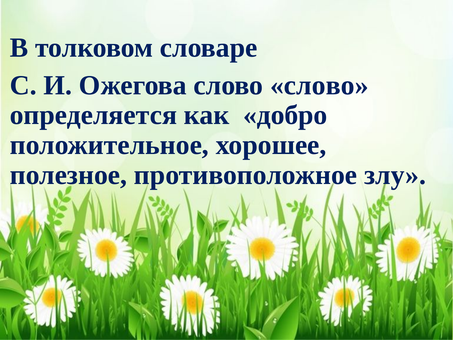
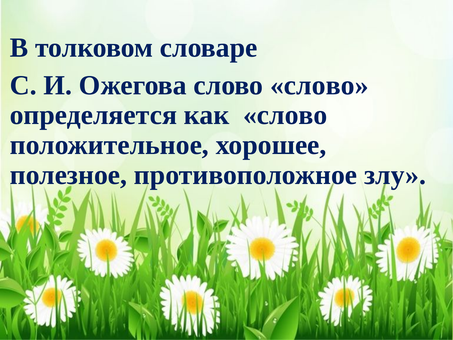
как добро: добро -> слово (285, 115)
